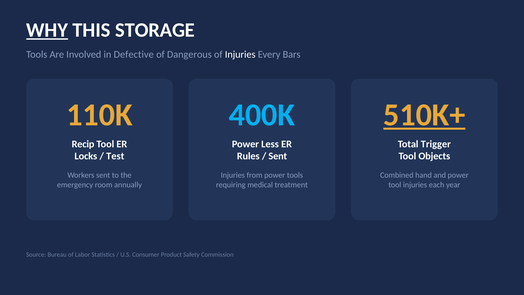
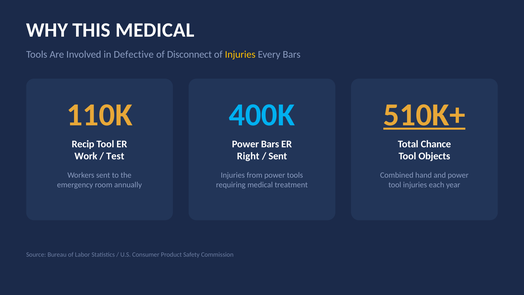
WHY underline: present -> none (47, 30)
THIS STORAGE: STORAGE -> MEDICAL (155, 30)
Dangerous: Dangerous -> Disconnect (189, 54)
Injuries colour: white -> yellow (240, 54)
Power Less: Less -> Bars (270, 144)
Trigger: Trigger -> Chance (436, 144)
Locks: Locks -> Work (86, 156)
Rules: Rules -> Right (248, 156)
